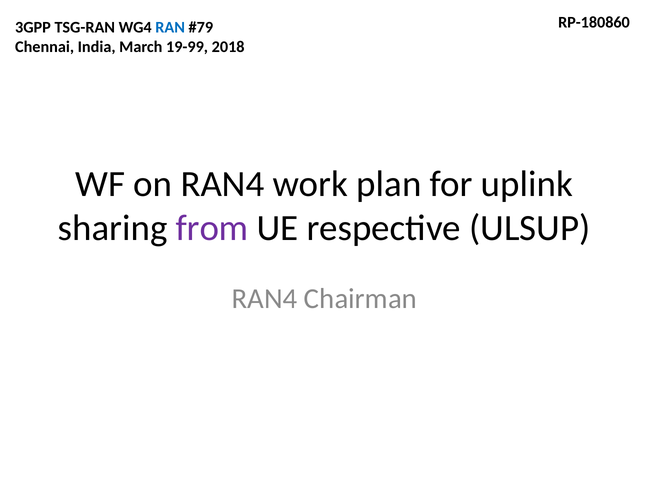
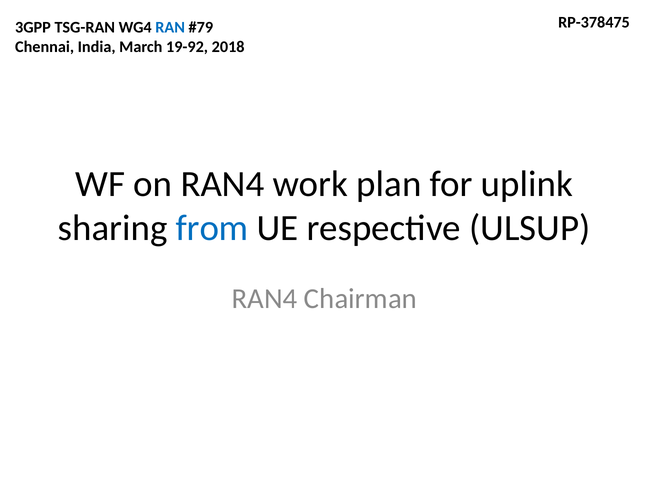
RP-180860: RP-180860 -> RP-378475 (594, 22)
19-99: 19-99 -> 19-92 (187, 47)
from colour: purple -> blue (212, 228)
